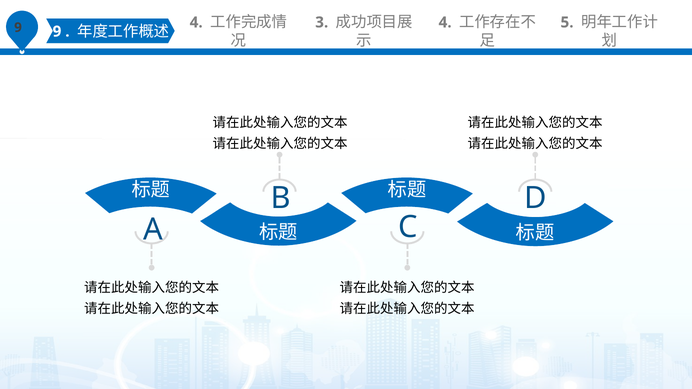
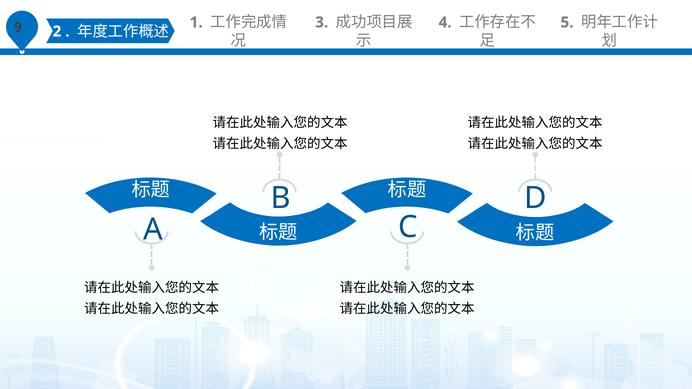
9: 9 -> 2 (57, 32)
4: 4 -> 1 (196, 22)
